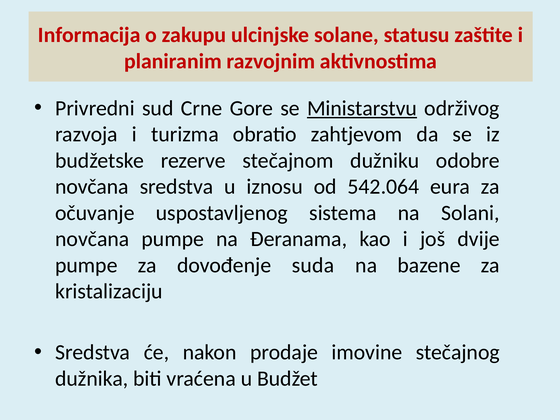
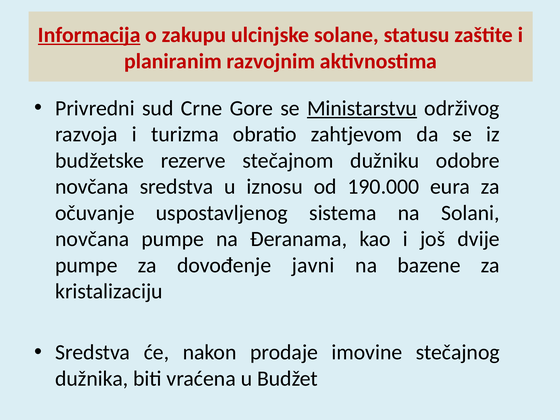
Informacija underline: none -> present (89, 35)
542.064: 542.064 -> 190.000 (383, 187)
suda: suda -> javni (313, 265)
